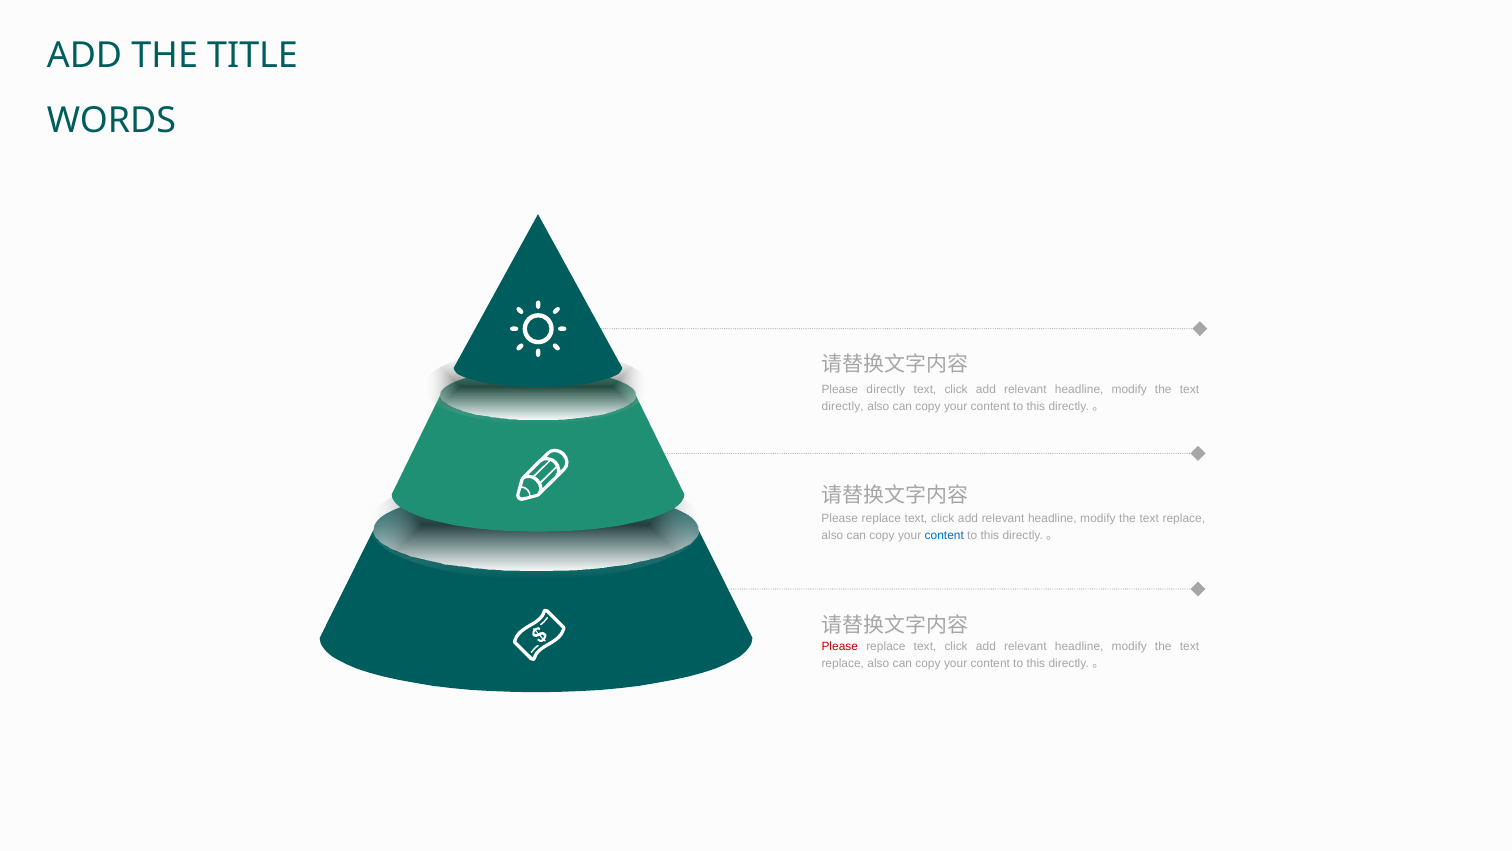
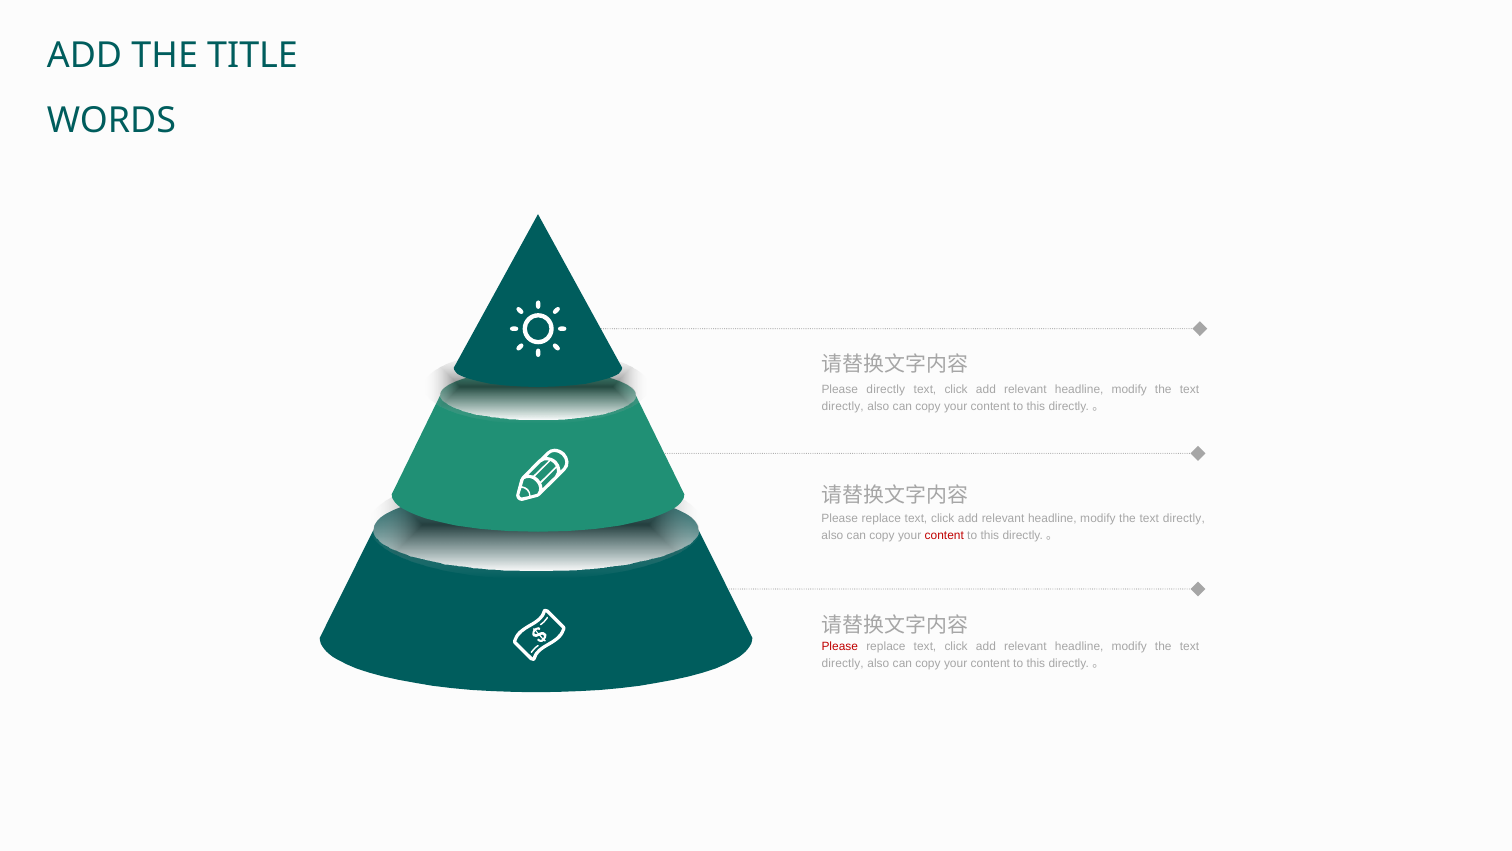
replace: replace -> directly (1184, 518)
content colour: blue -> red (944, 535)
replace: replace -> directly (843, 664)
